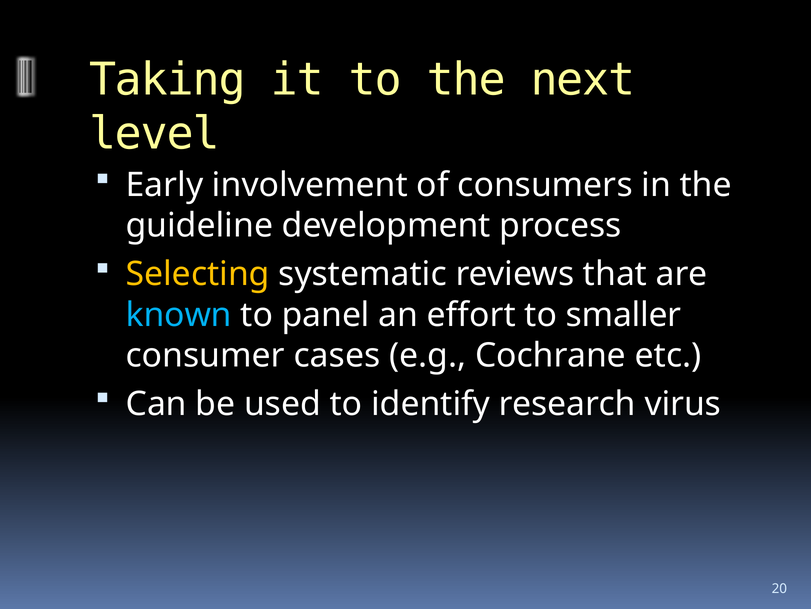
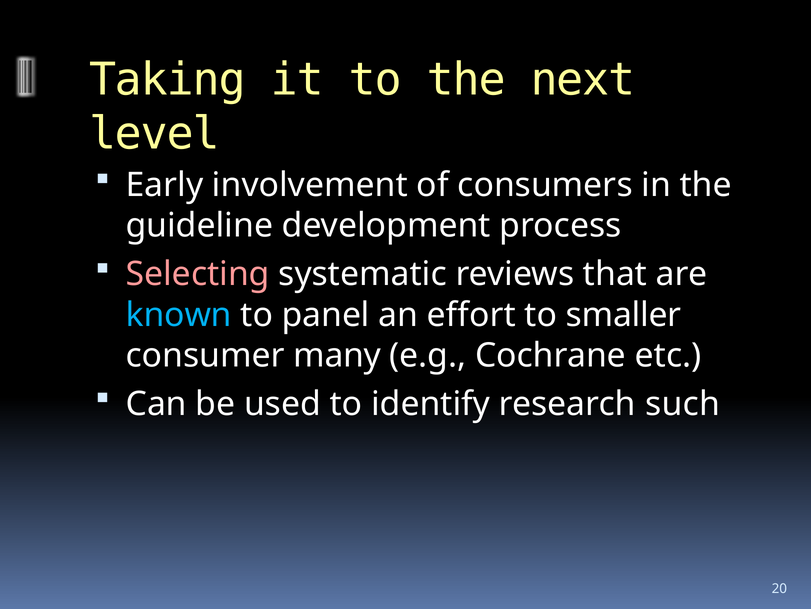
Selecting colour: yellow -> pink (198, 274)
cases: cases -> many (337, 355)
virus: virus -> such (683, 403)
